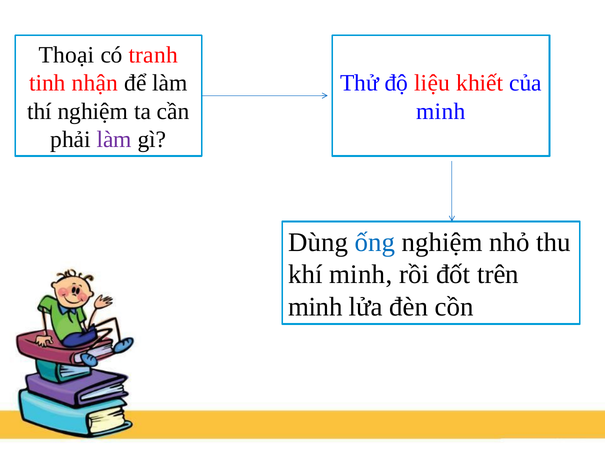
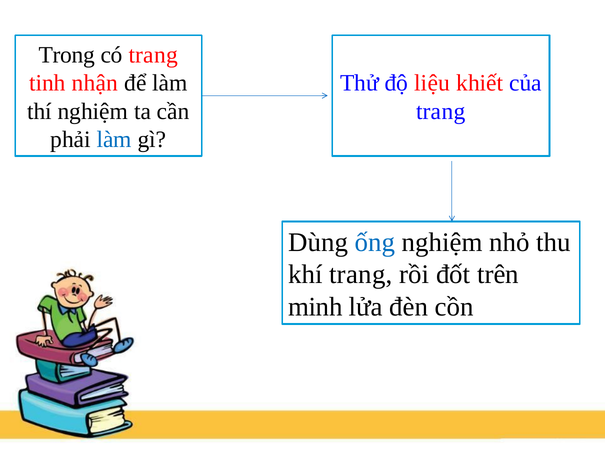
Thoại: Thoại -> Trong (67, 55)
có tranh: tranh -> trang (153, 55)
minh: minh -> trang (441, 112)
làm colour: purple -> blue (114, 140)
khí minh: minh -> trang (361, 275)
